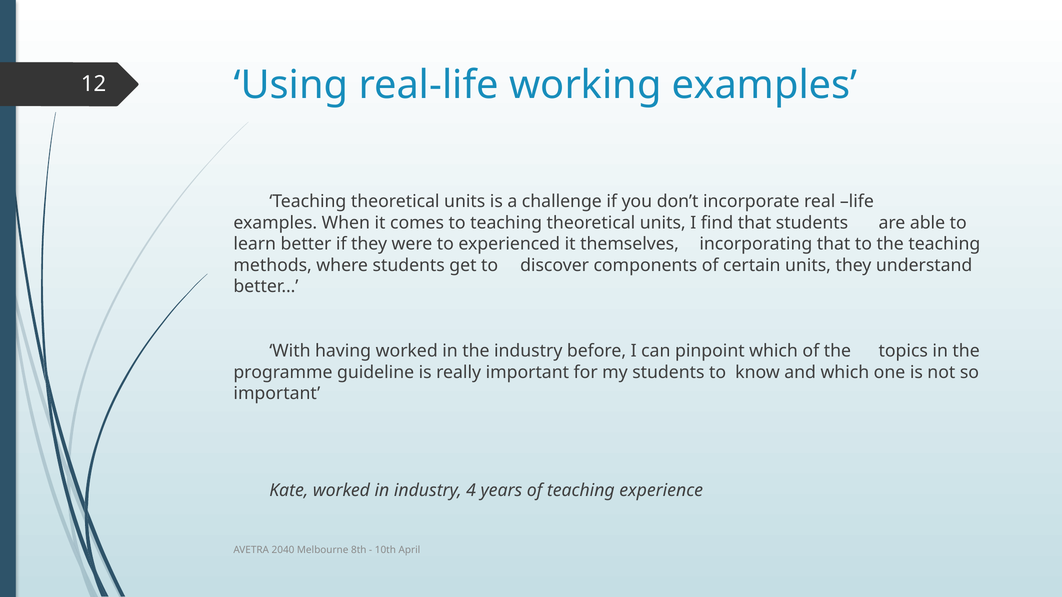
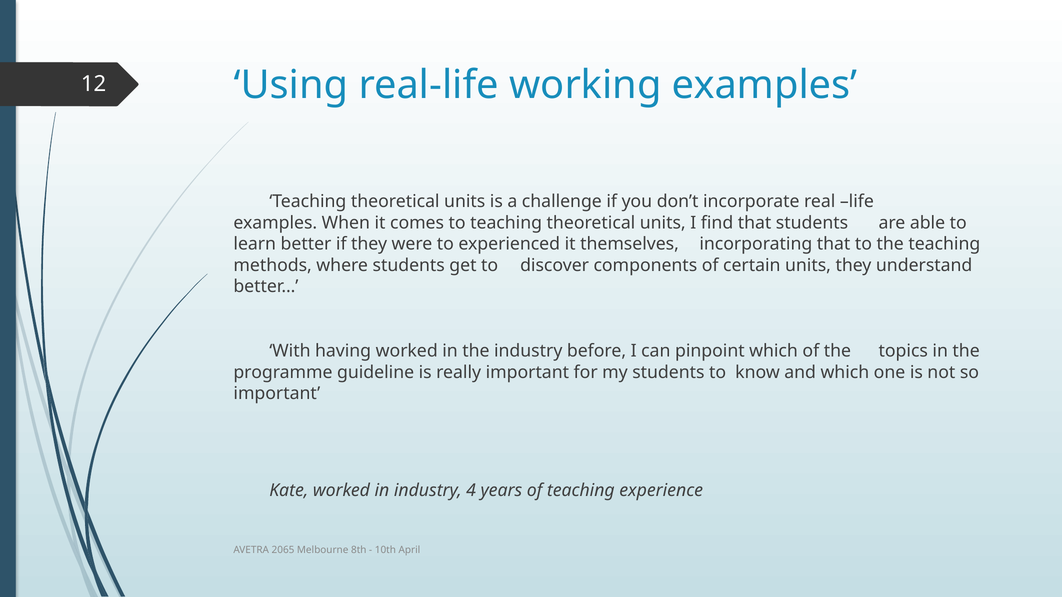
2040: 2040 -> 2065 (283, 550)
